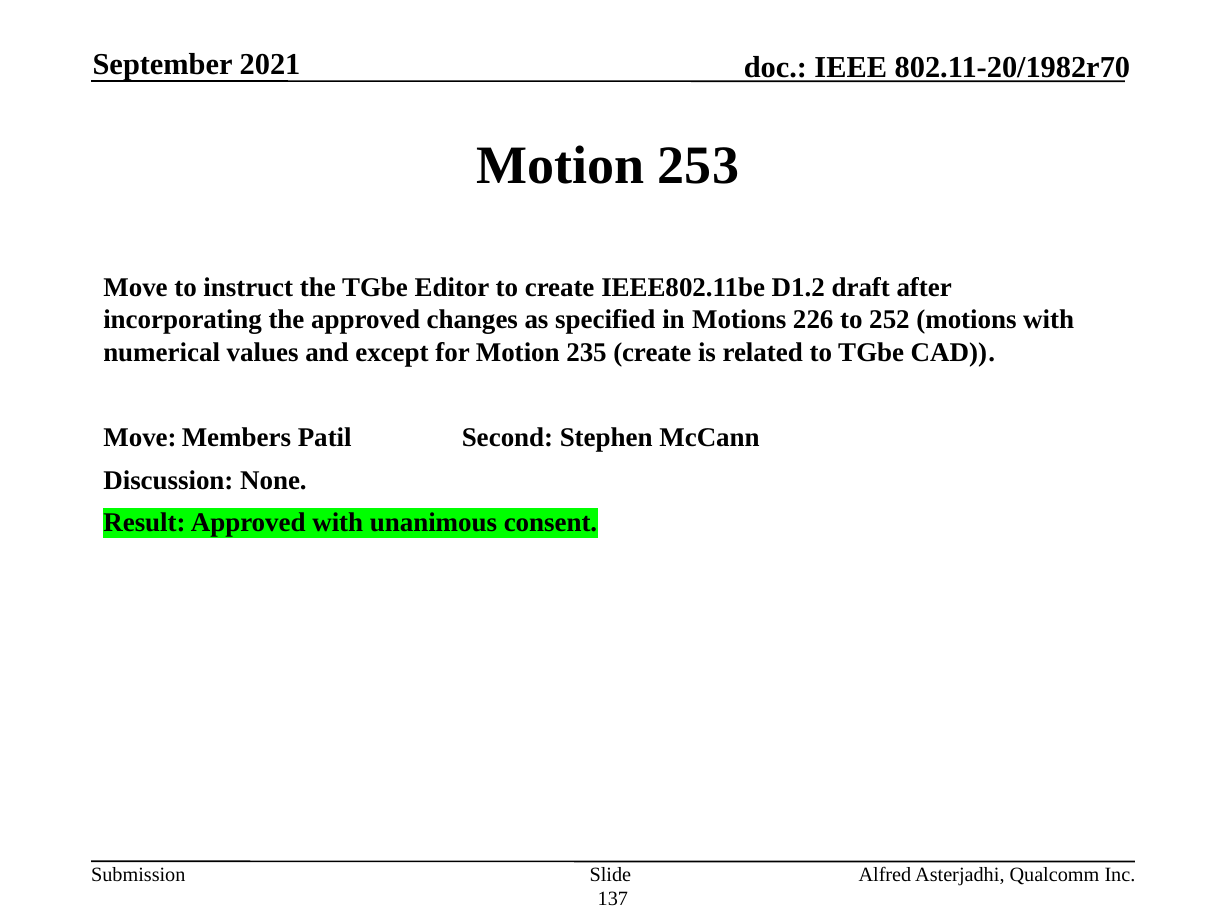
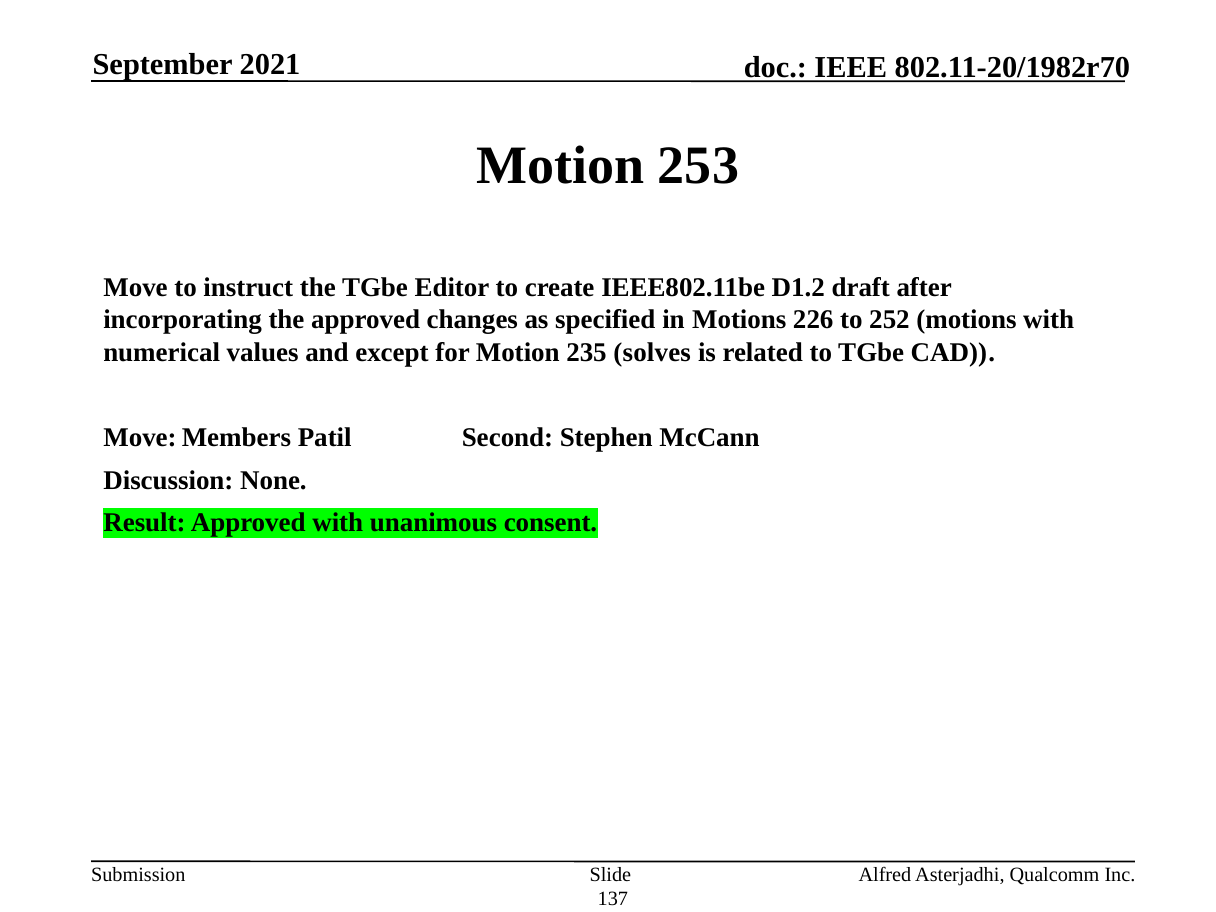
235 create: create -> solves (652, 352)
